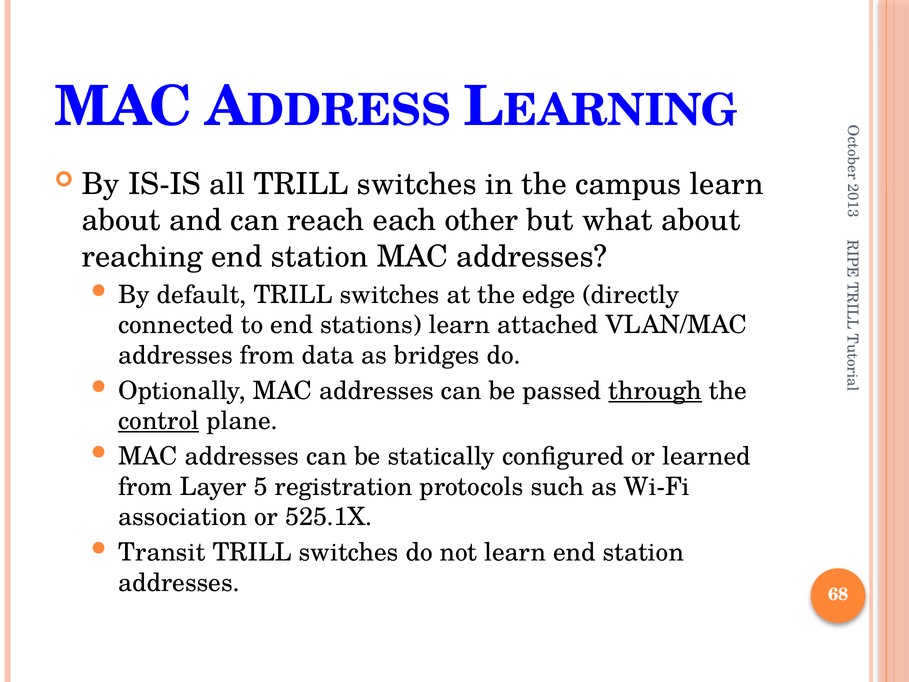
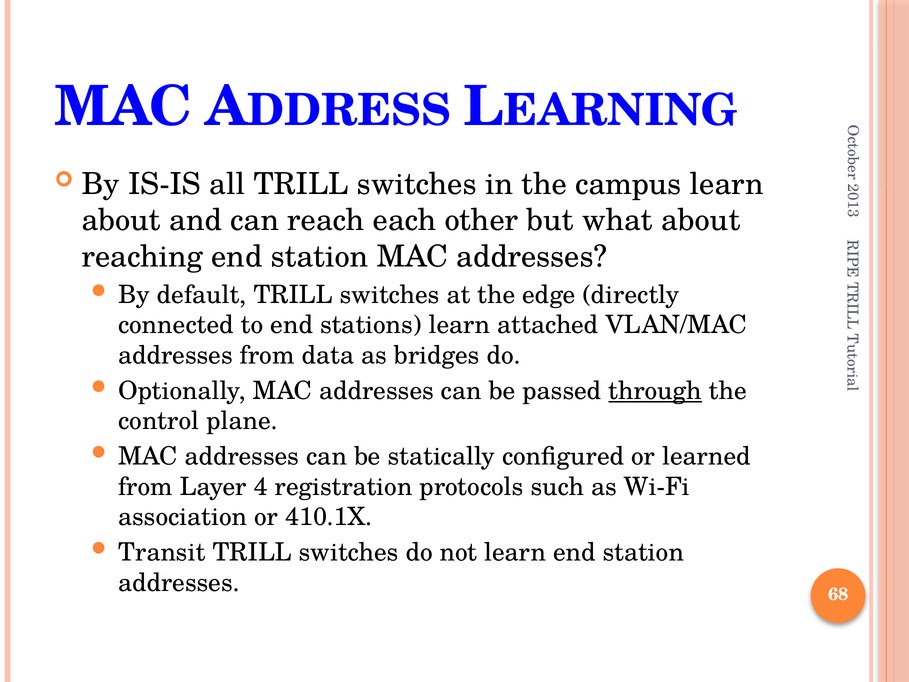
control underline: present -> none (159, 421)
5: 5 -> 4 (261, 487)
525.1X: 525.1X -> 410.1X (329, 517)
